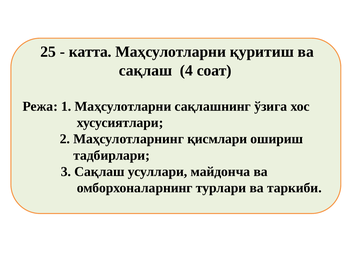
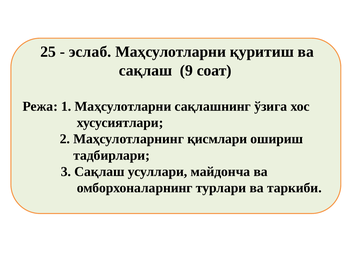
катта: катта -> эслаб (90, 52)
4: 4 -> 9 (186, 70)
